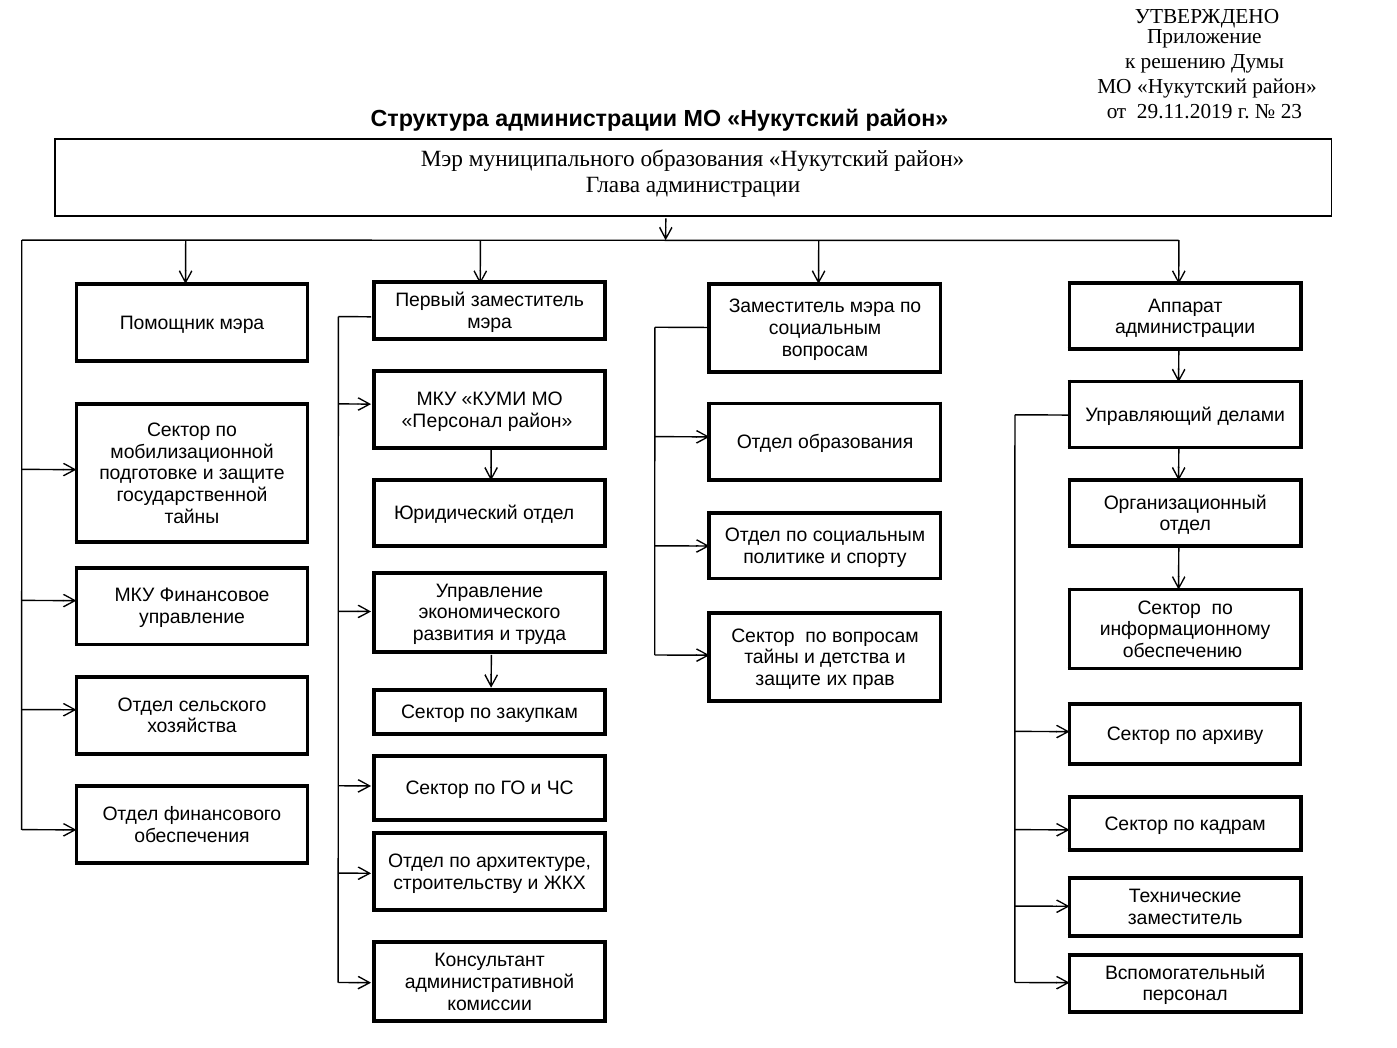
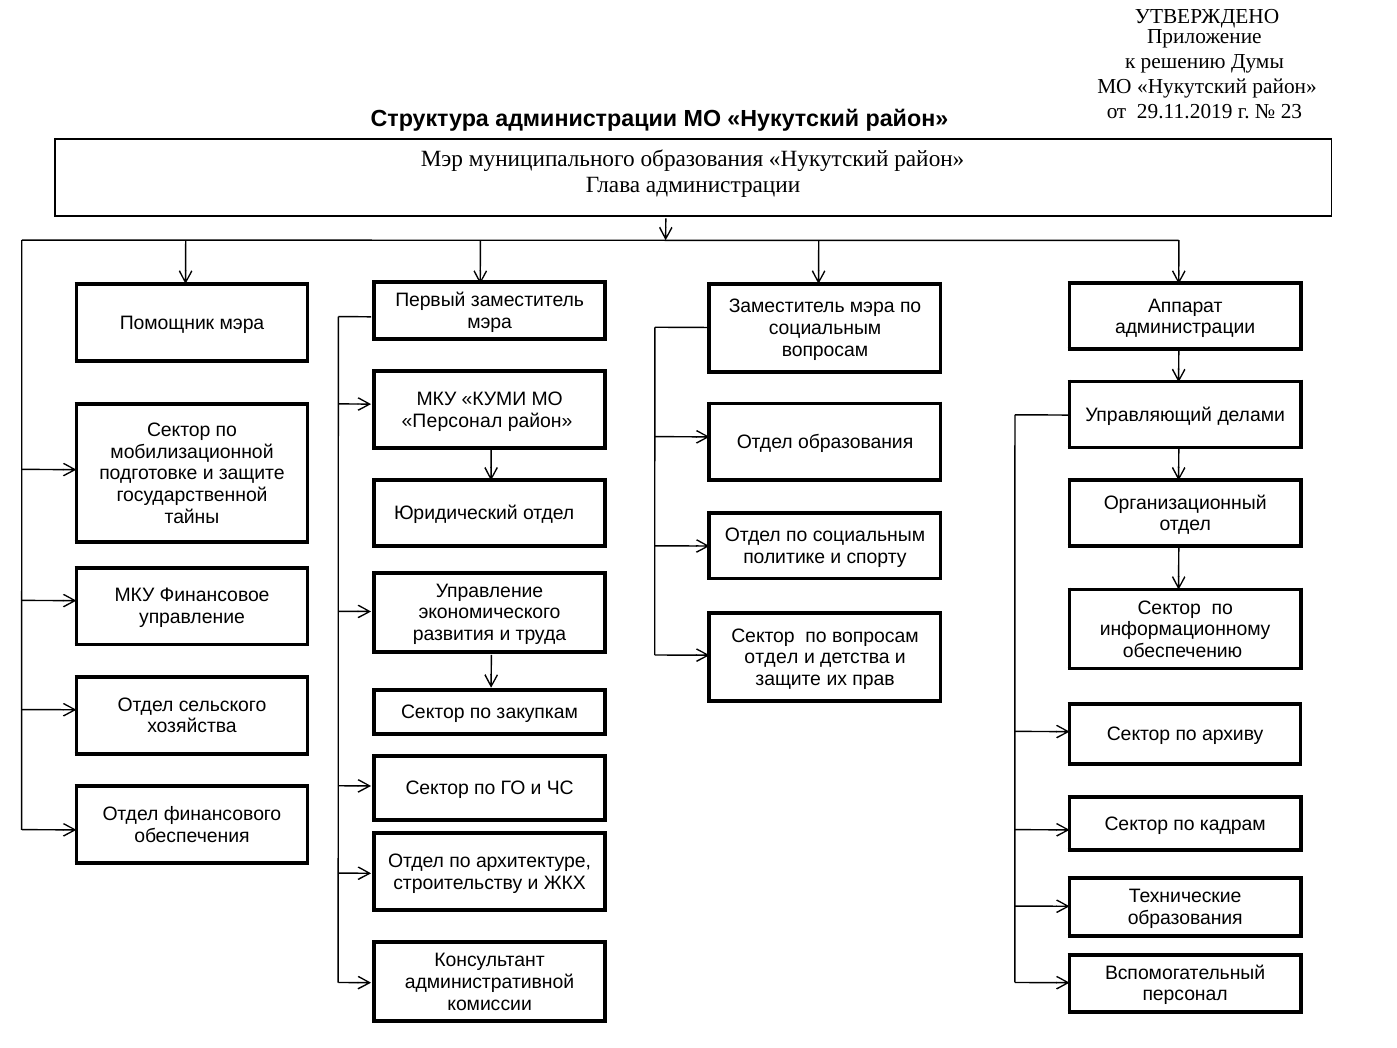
тайны: тайны -> отдел (771, 657)
заместитель: заместитель -> образования (1185, 918)
